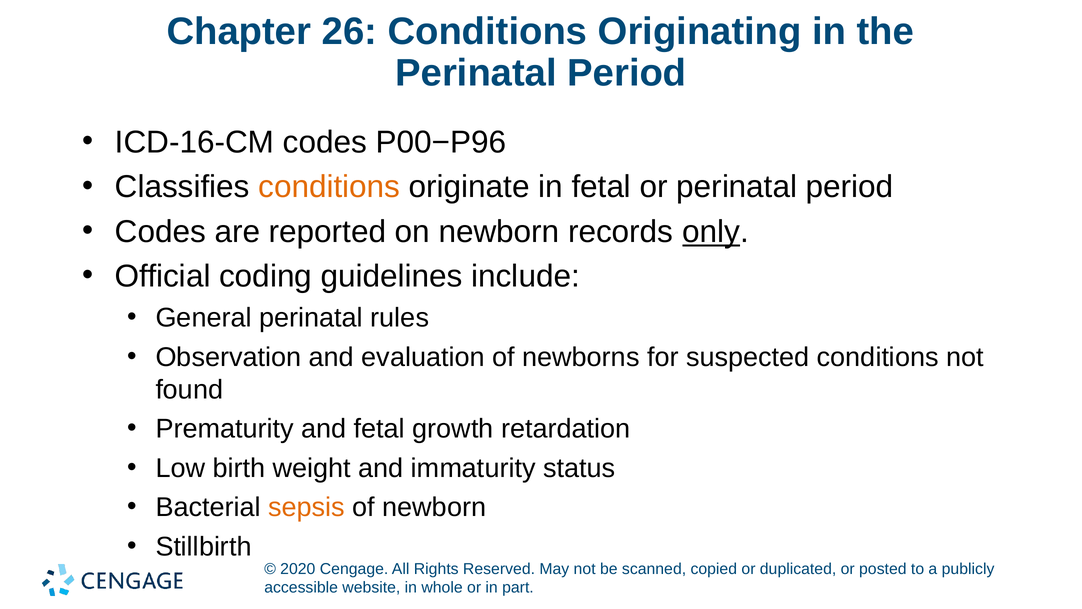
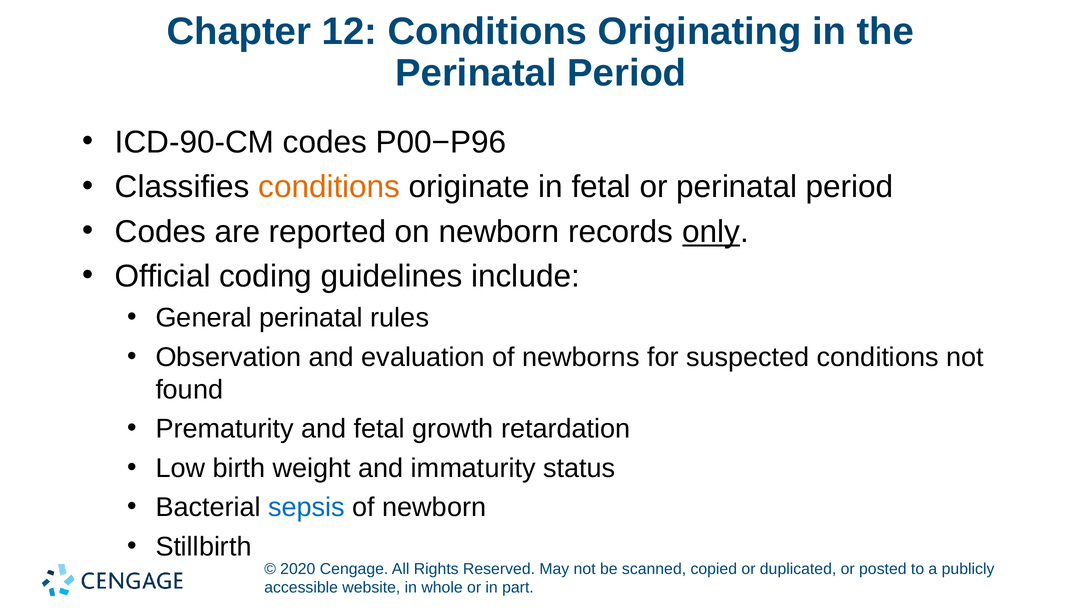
26: 26 -> 12 (349, 32)
ICD-16-CM: ICD-16-CM -> ICD-90-CM (195, 142)
sepsis colour: orange -> blue (306, 507)
